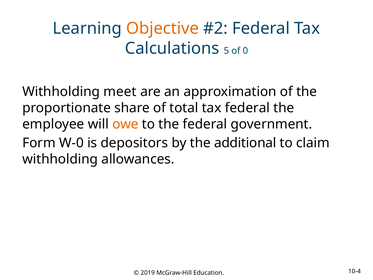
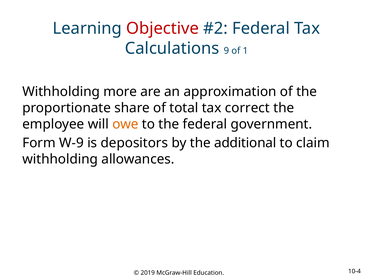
Objective colour: orange -> red (163, 28)
5: 5 -> 9 (226, 51)
0: 0 -> 1 (245, 51)
meet: meet -> more (120, 92)
tax federal: federal -> correct (247, 108)
W-0: W-0 -> W-9 (71, 143)
